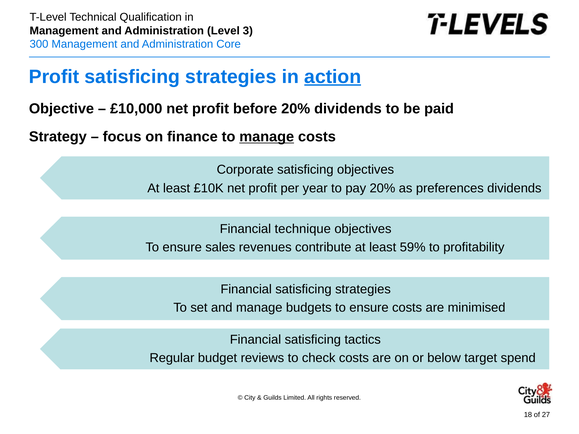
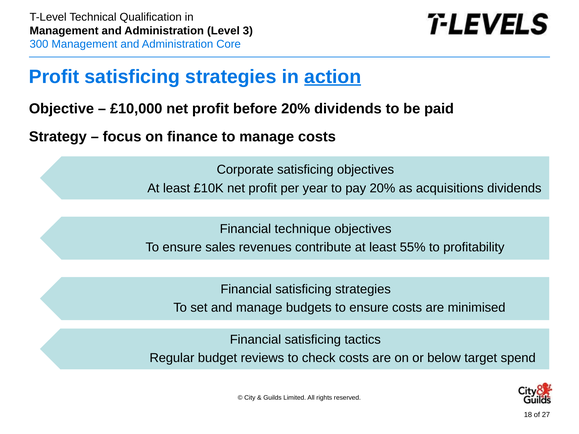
manage underline: present -> none (267, 137)
preferences: preferences -> acquisitions (450, 188)
59%: 59% -> 55% (413, 247)
